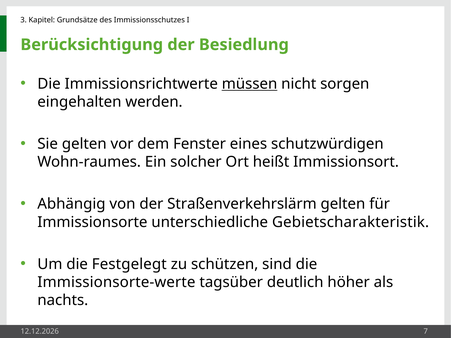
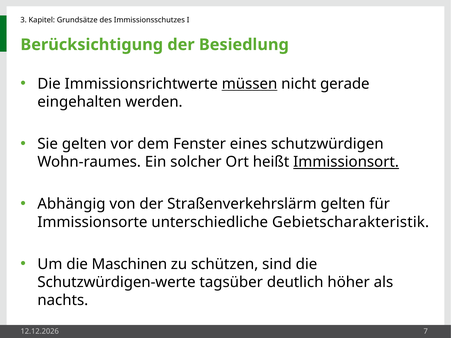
sorgen: sorgen -> gerade (345, 84)
Immissionsort underline: none -> present (346, 162)
Festgelegt: Festgelegt -> Maschinen (129, 264)
Immissionsorte-werte: Immissionsorte-werte -> Schutzwürdigen-werte (116, 282)
